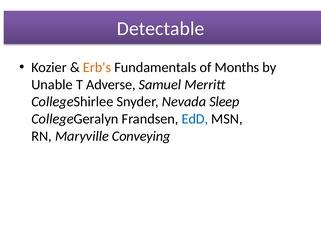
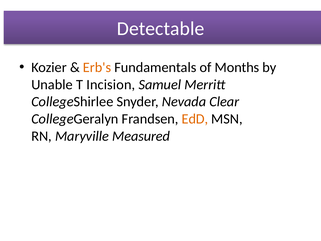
Adverse: Adverse -> Incision (111, 84)
Sleep: Sleep -> Clear (224, 102)
EdD colour: blue -> orange (195, 119)
Conveying: Conveying -> Measured (141, 136)
